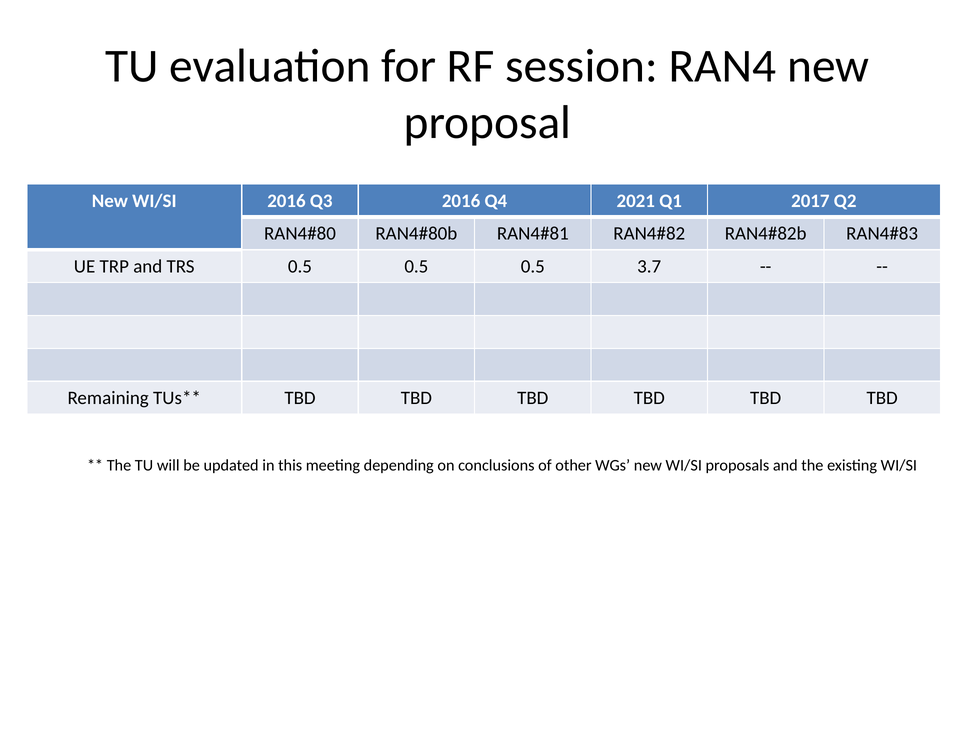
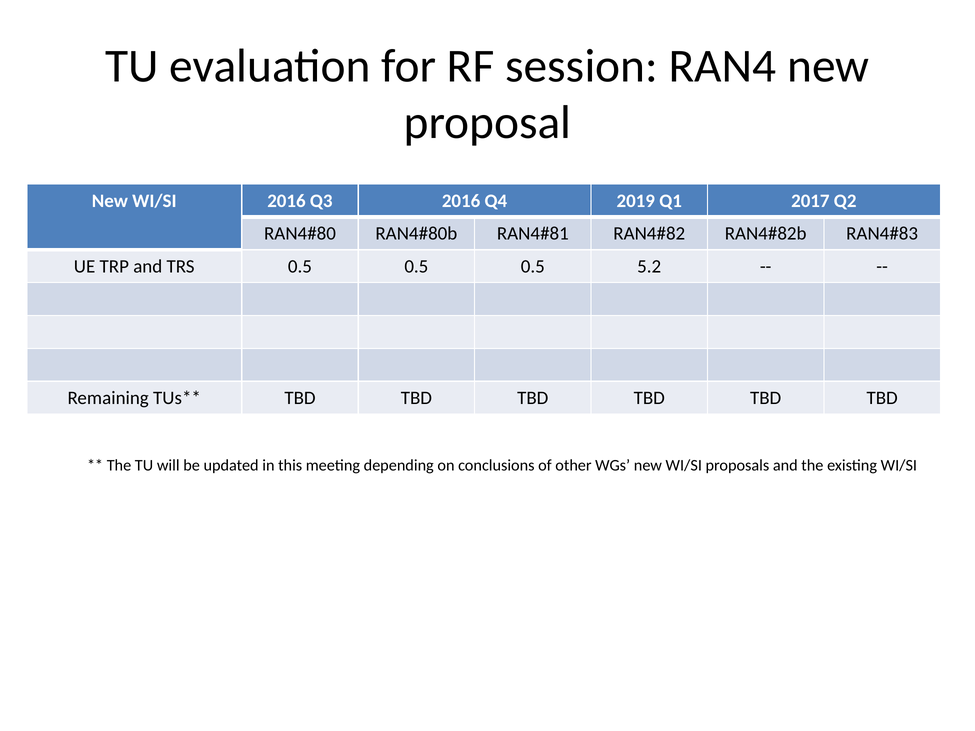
2021: 2021 -> 2019 (636, 201)
3.7: 3.7 -> 5.2 (649, 267)
